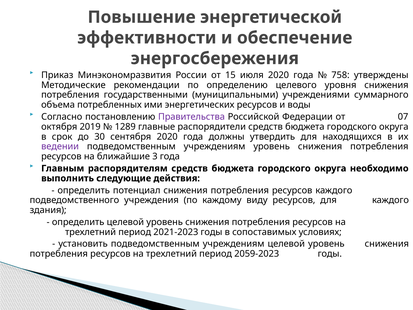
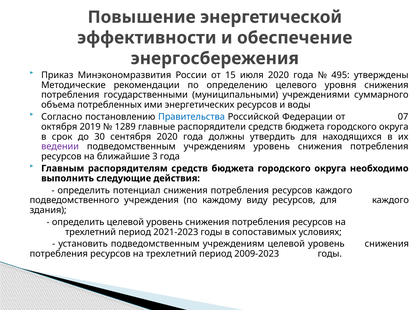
758: 758 -> 495 (340, 75)
Правительства colour: purple -> blue (192, 117)
2059-2023: 2059-2023 -> 2009-2023 (257, 254)
